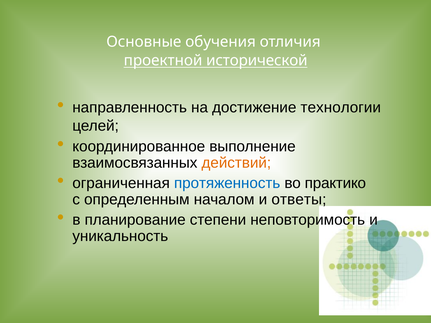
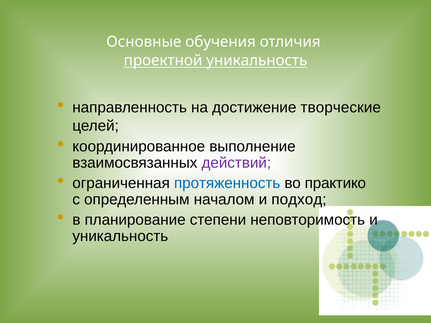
проектной исторической: исторической -> уникальность (257, 60)
технологии: технологии -> творческие (341, 108)
действий colour: orange -> purple (236, 163)
ответы: ответы -> подход (299, 200)
